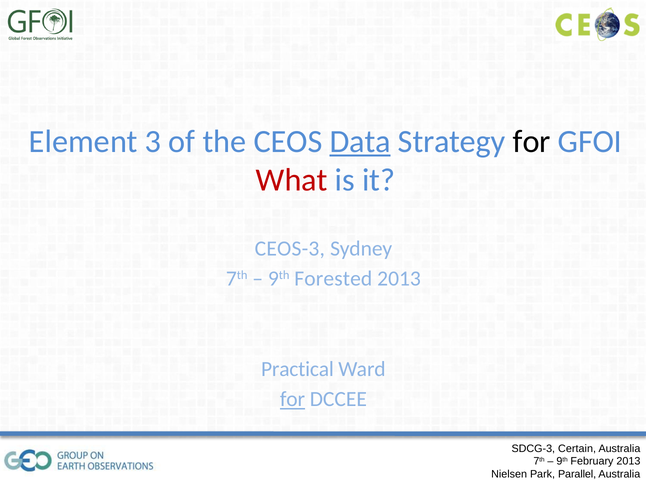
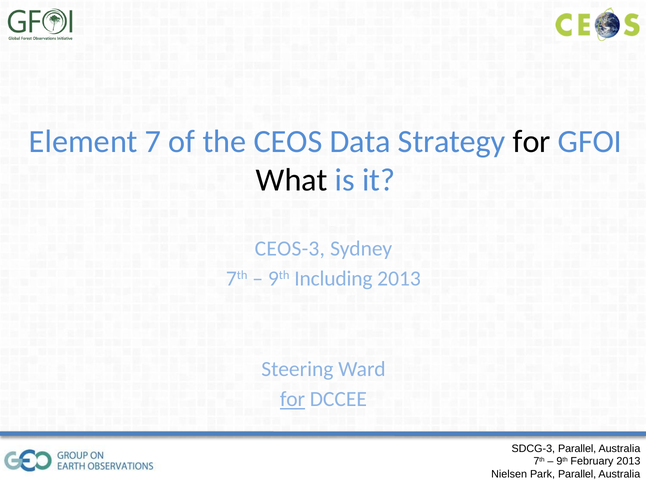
3: 3 -> 7 (153, 141)
Data underline: present -> none (360, 141)
What colour: red -> black (292, 180)
Forested: Forested -> Including (333, 278)
Practical: Practical -> Steering (297, 369)
SDCG-3 Certain: Certain -> Parallel (577, 448)
